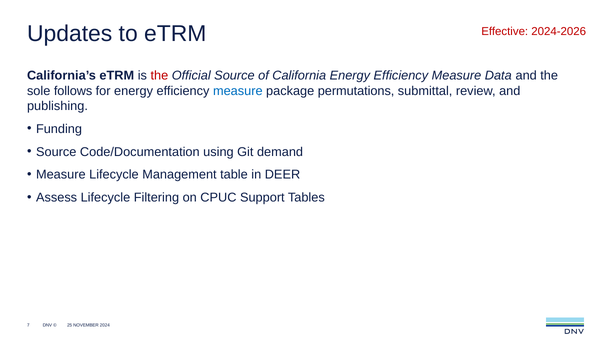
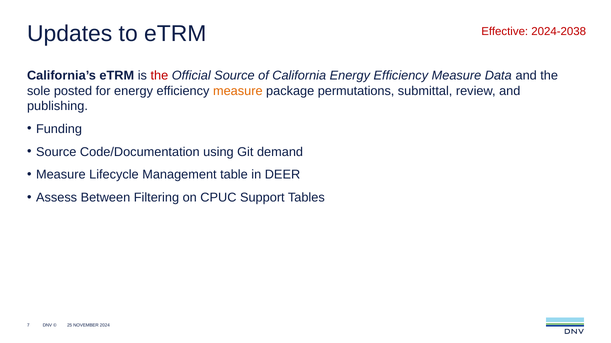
2024-2026: 2024-2026 -> 2024-2038 (559, 31)
follows: follows -> posted (73, 91)
measure colour: blue -> orange (238, 91)
Assess Lifecycle: Lifecycle -> Between (105, 198)
